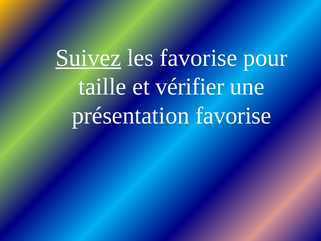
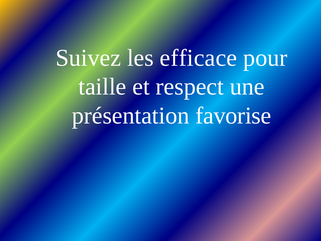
Suivez underline: present -> none (88, 58)
les favorise: favorise -> efficace (198, 58)
vérifier: vérifier -> respect (190, 87)
